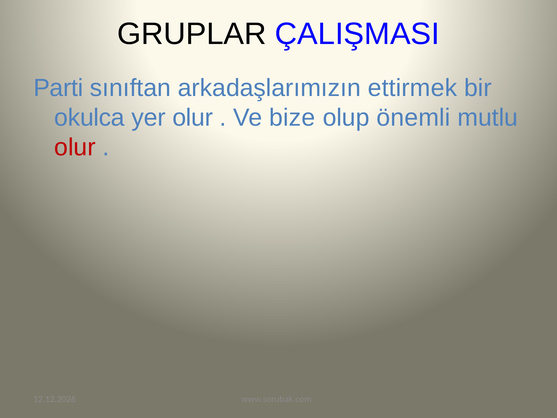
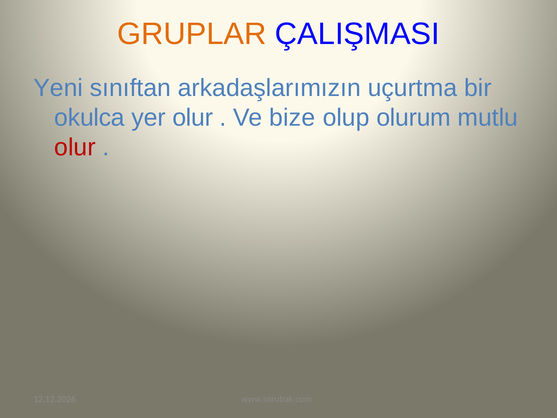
GRUPLAR colour: black -> orange (192, 34)
Parti: Parti -> Yeni (58, 88)
ettirmek: ettirmek -> uçurtma (413, 88)
önemli: önemli -> olurum (414, 118)
